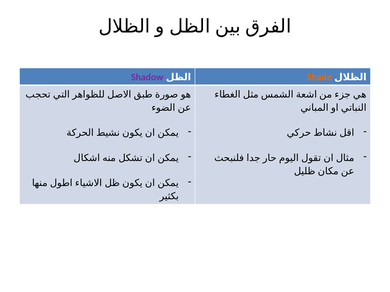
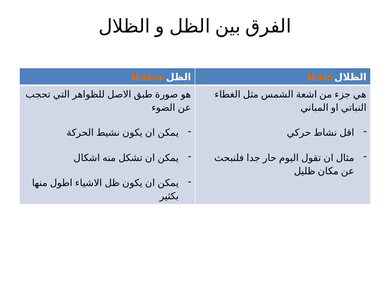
Shadow colour: purple -> orange (147, 77)
